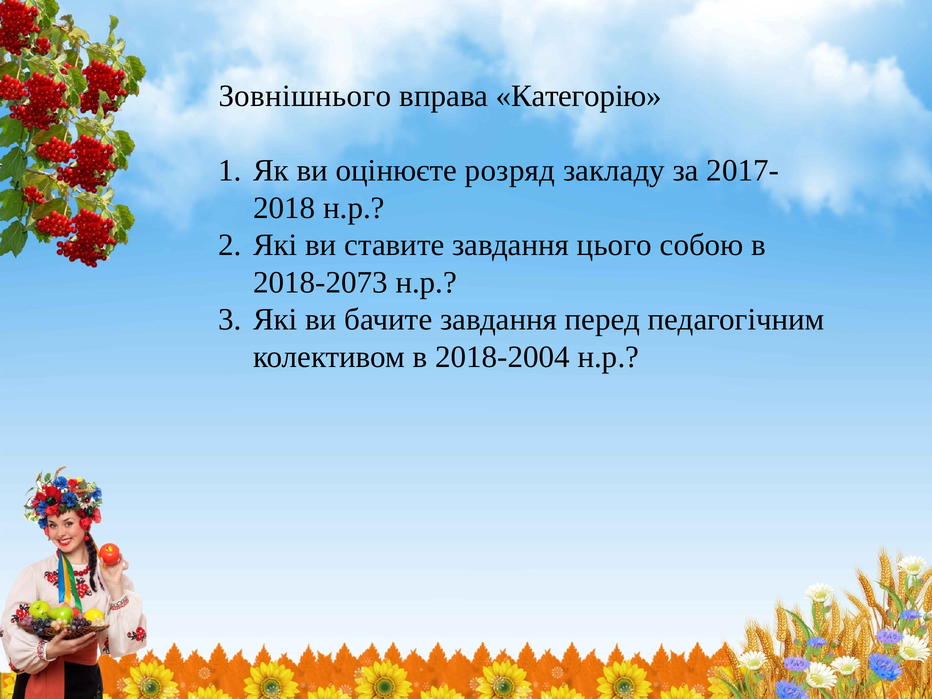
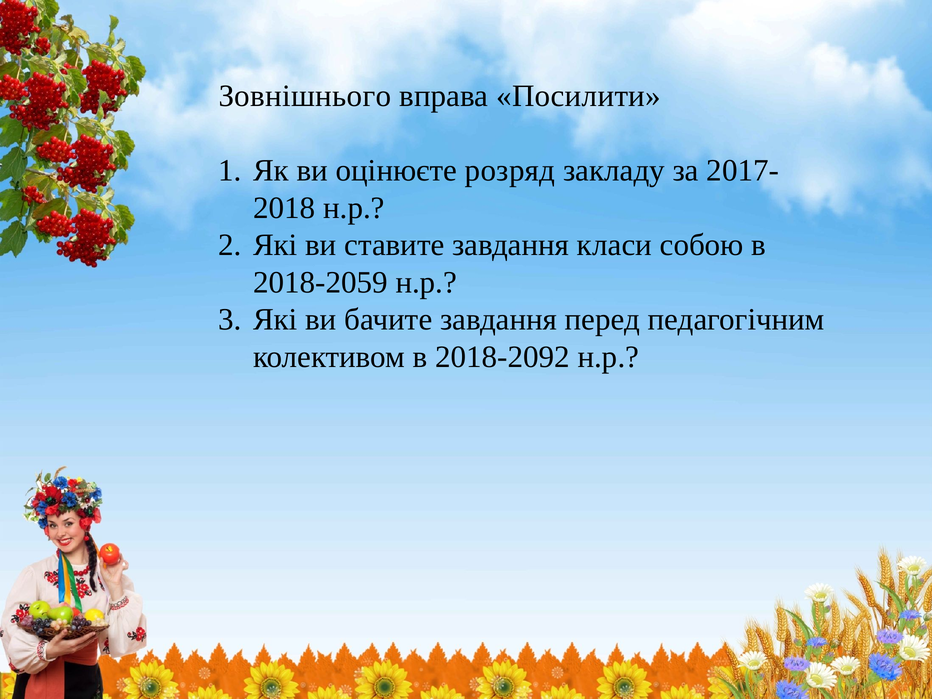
Категорію: Категорію -> Посилити (579, 96)
цього: цього -> класи (615, 245)
2018-2073: 2018-2073 -> 2018-2059 (321, 282)
2018-2004: 2018-2004 -> 2018-2092 (503, 357)
